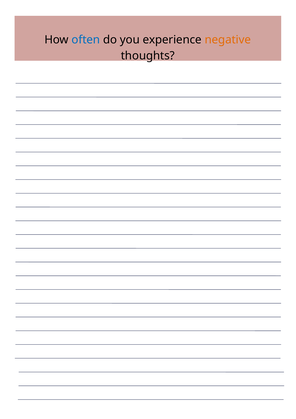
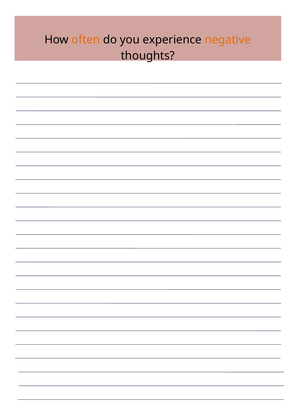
often colour: blue -> orange (86, 40)
